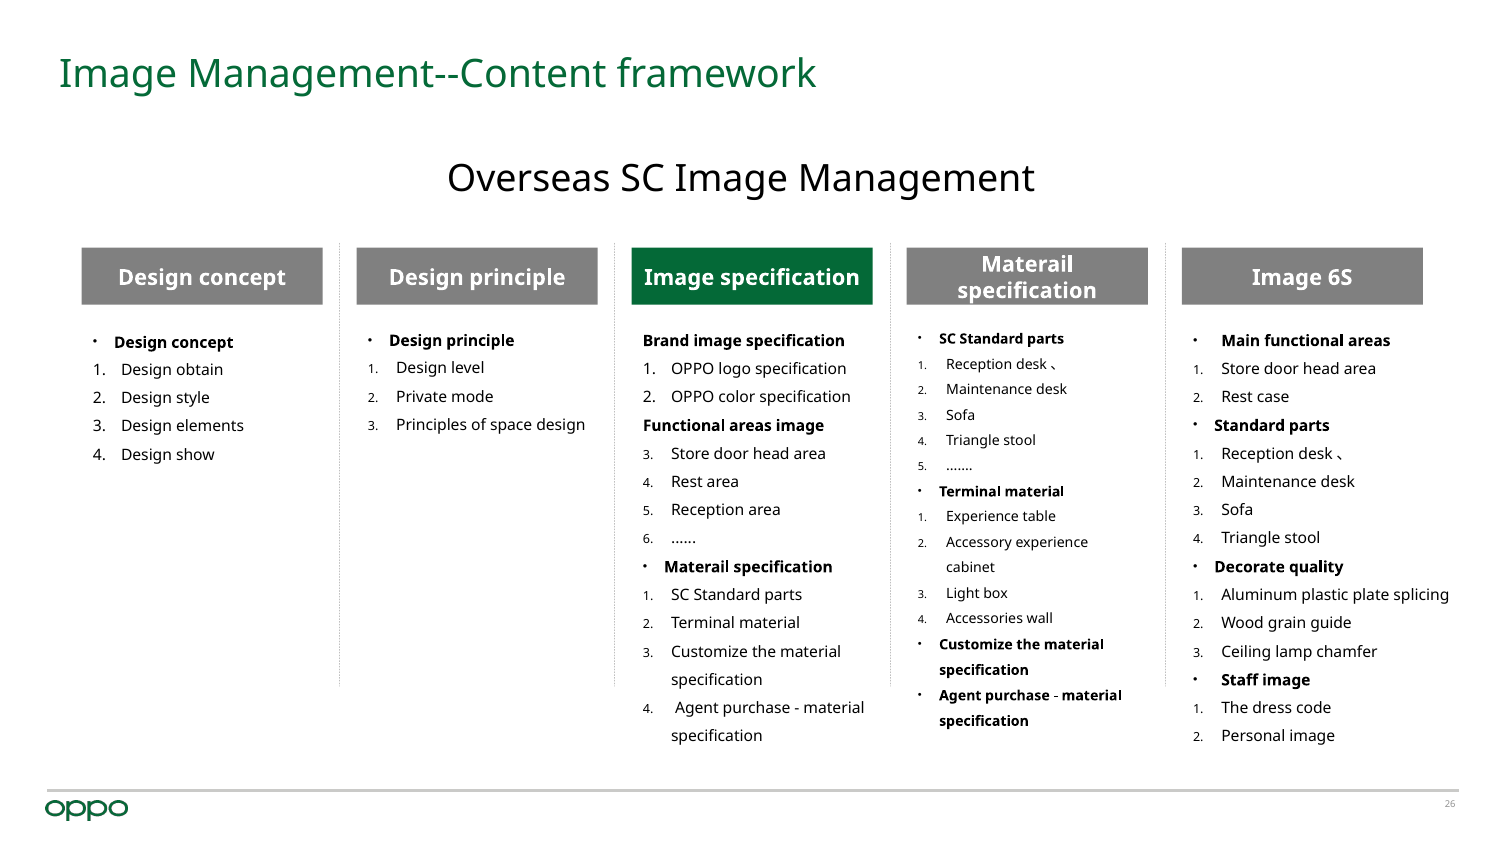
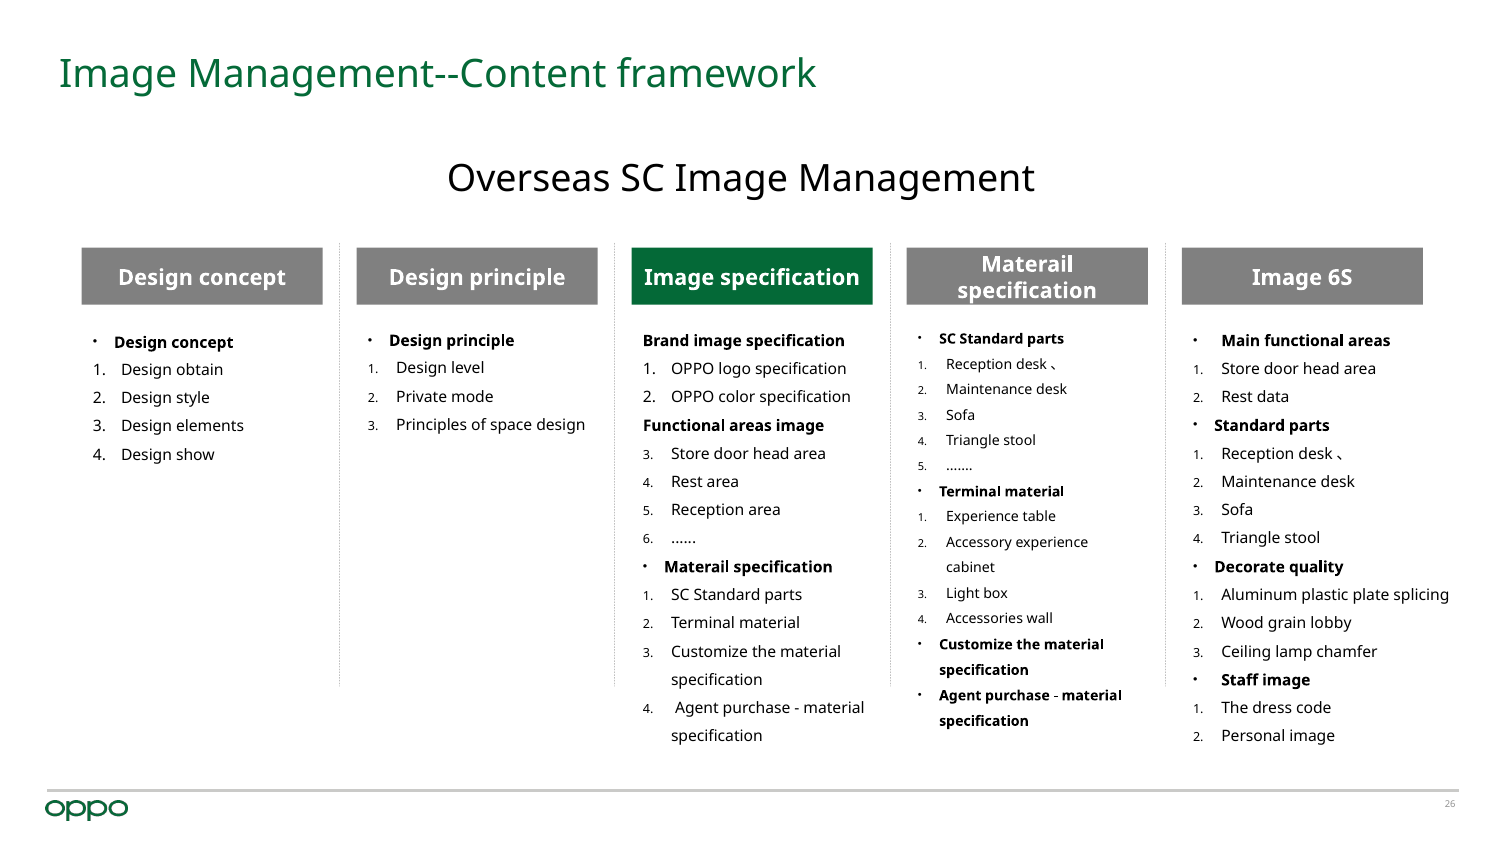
case: case -> data (1273, 397)
guide: guide -> lobby (1331, 624)
